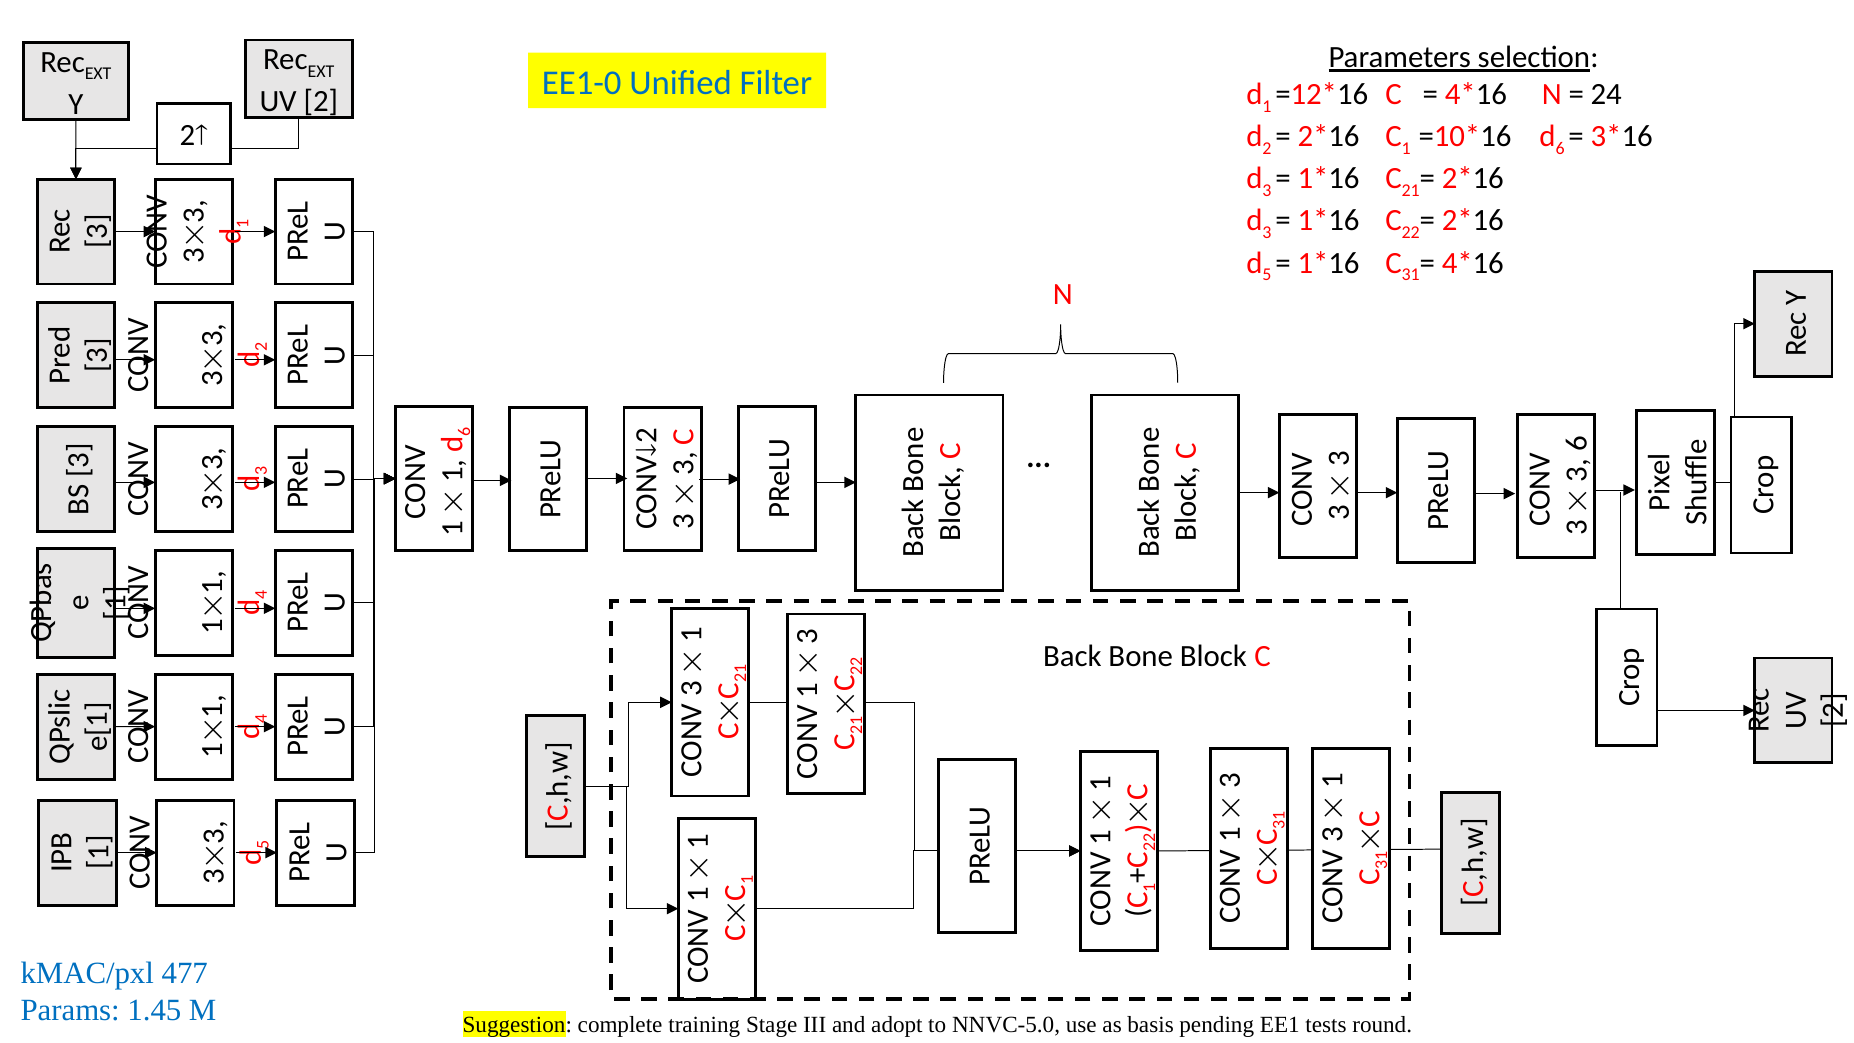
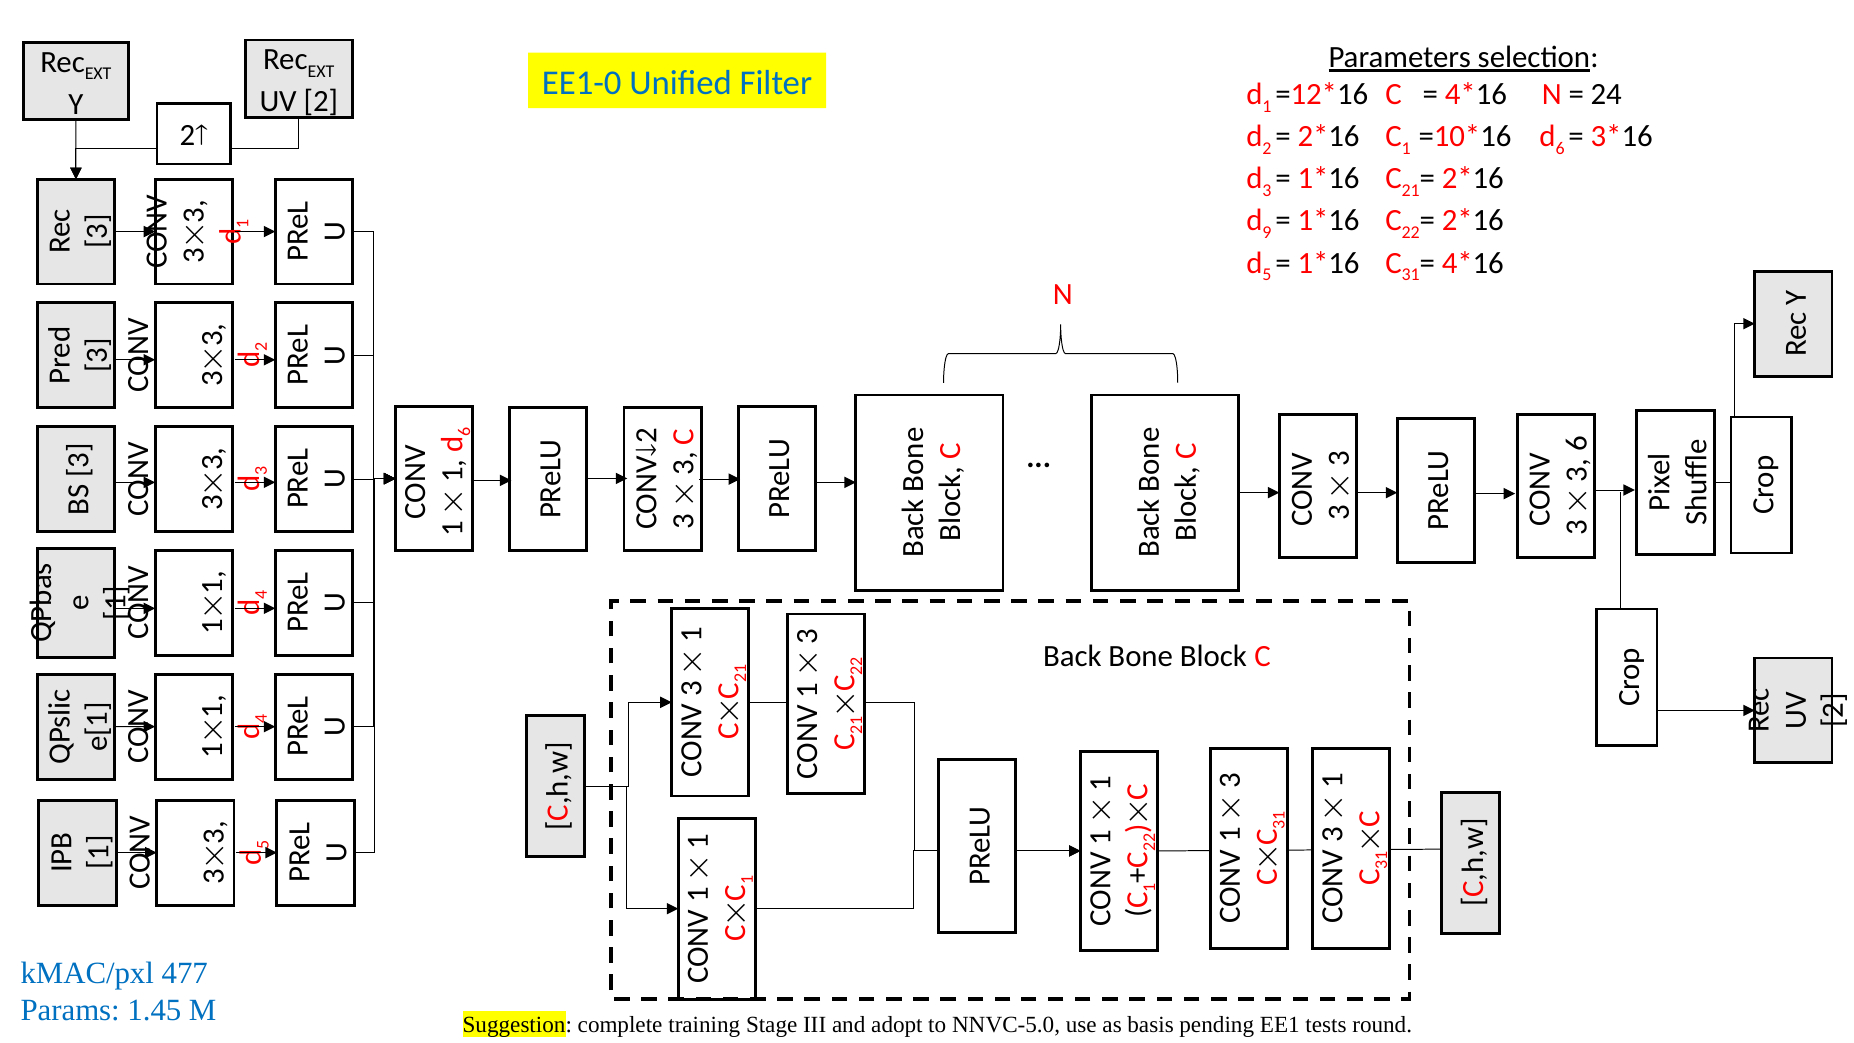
3: 3 -> 9 (1267, 233)
